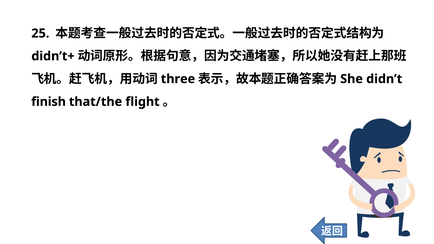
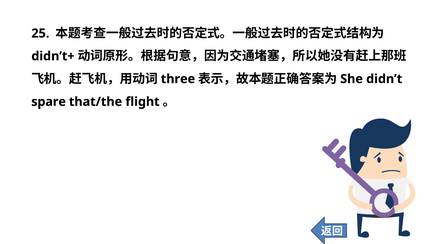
finish: finish -> spare (49, 102)
